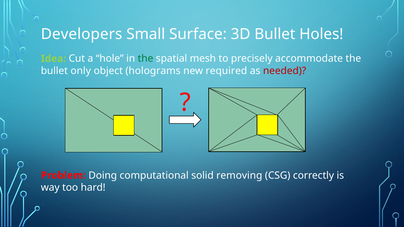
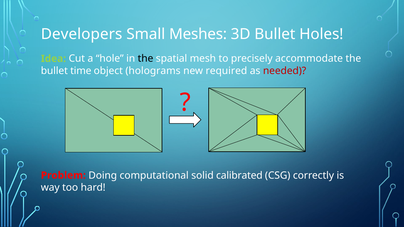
Surface: Surface -> Meshes (198, 34)
the colour: green -> black (146, 59)
only: only -> time (81, 71)
removing: removing -> calibrated (239, 176)
